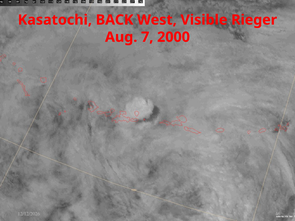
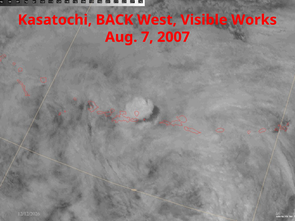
Rieger: Rieger -> Works (254, 20)
2000: 2000 -> 2007 (174, 37)
